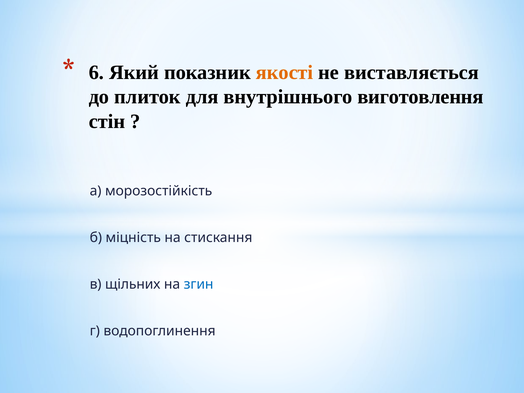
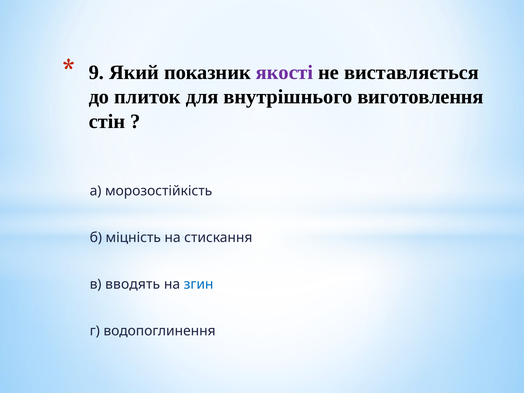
6: 6 -> 9 (96, 72)
якості colour: orange -> purple (285, 72)
щільних: щільних -> вводять (133, 284)
